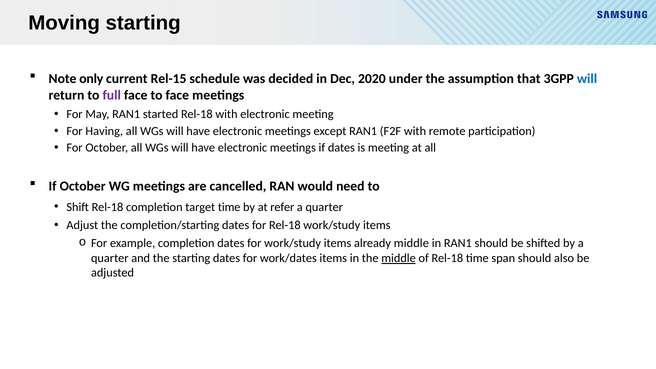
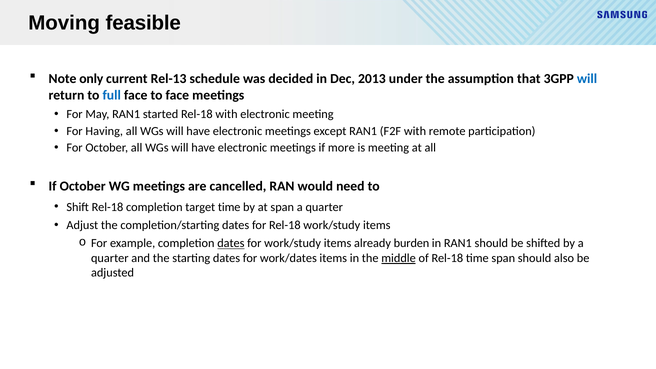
Moving starting: starting -> feasible (143, 23)
Rel-15: Rel-15 -> Rel-13 (169, 79)
2020: 2020 -> 2013 (372, 79)
full colour: purple -> blue (112, 95)
if dates: dates -> more (341, 148)
at refer: refer -> span (282, 207)
dates underline: none -> present (231, 243)
already middle: middle -> burden (411, 243)
